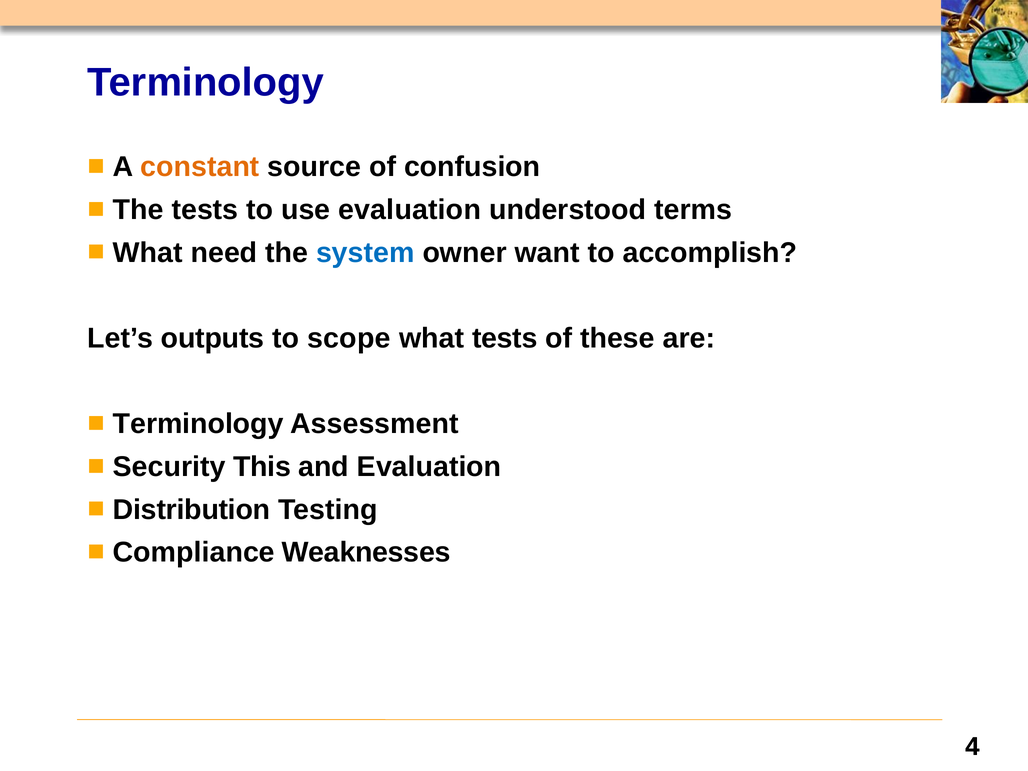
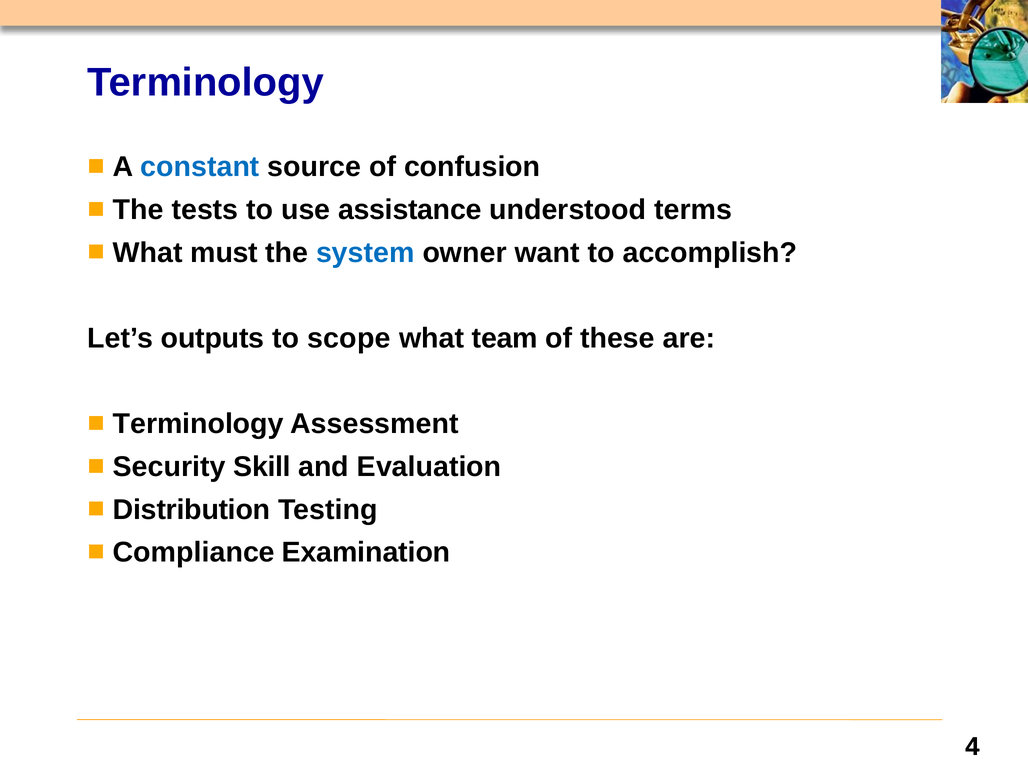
constant colour: orange -> blue (200, 167)
use evaluation: evaluation -> assistance (410, 210)
need: need -> must (224, 253)
what tests: tests -> team (505, 338)
This: This -> Skill (262, 467)
Weaknesses: Weaknesses -> Examination (366, 552)
